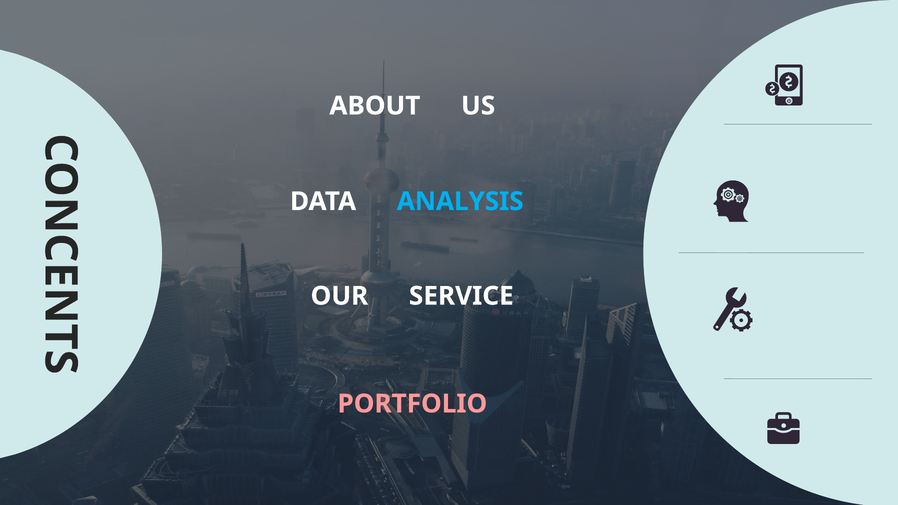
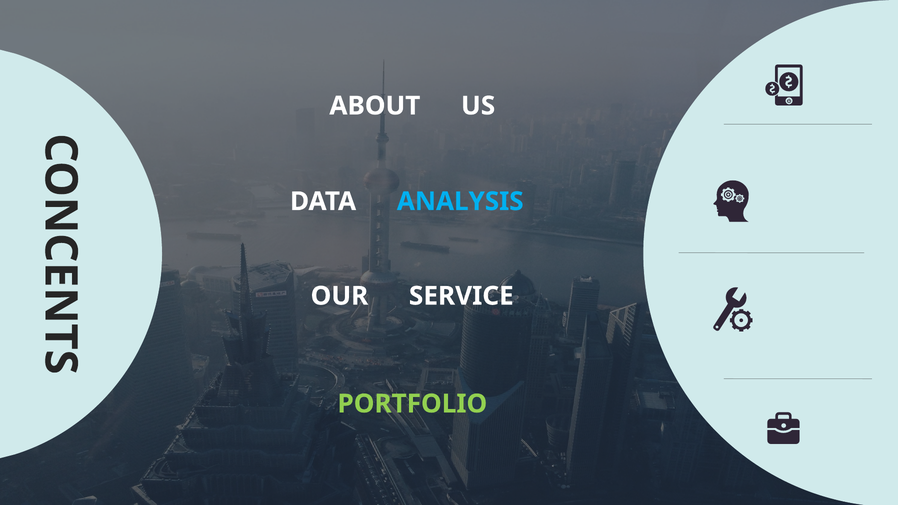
PORTFOLIO colour: pink -> light green (412, 404)
